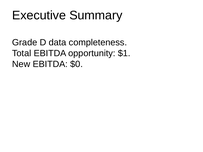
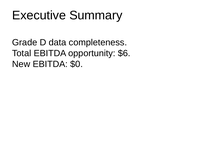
$1: $1 -> $6 (124, 53)
